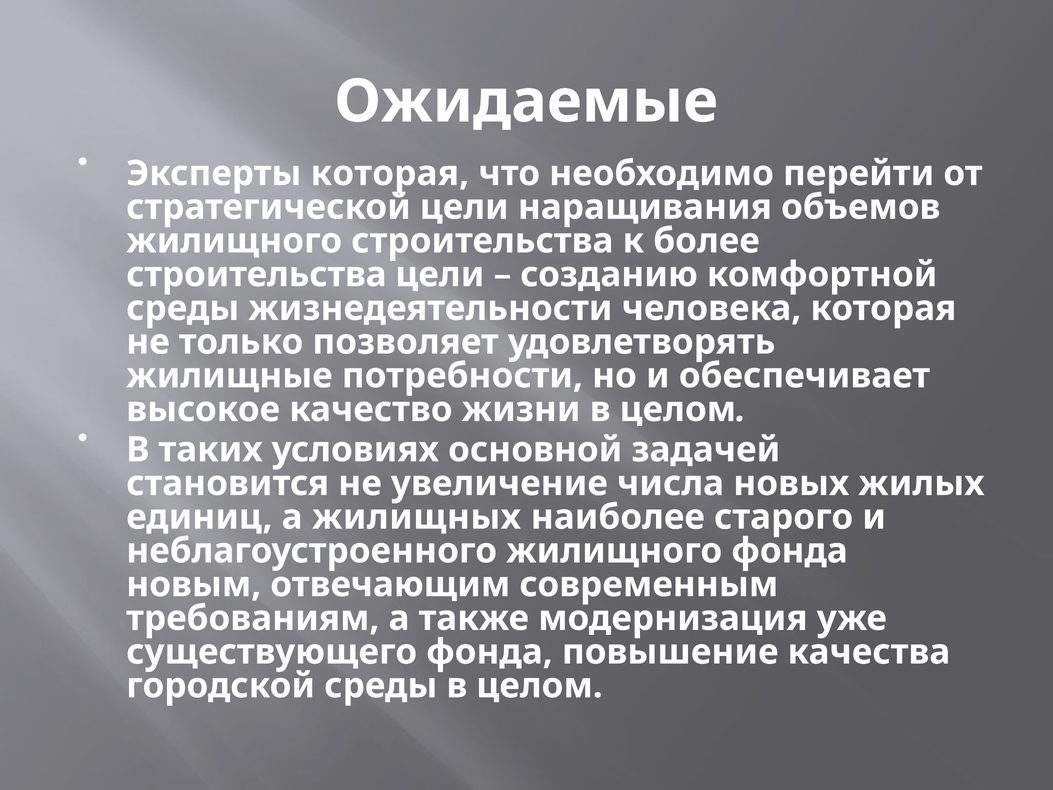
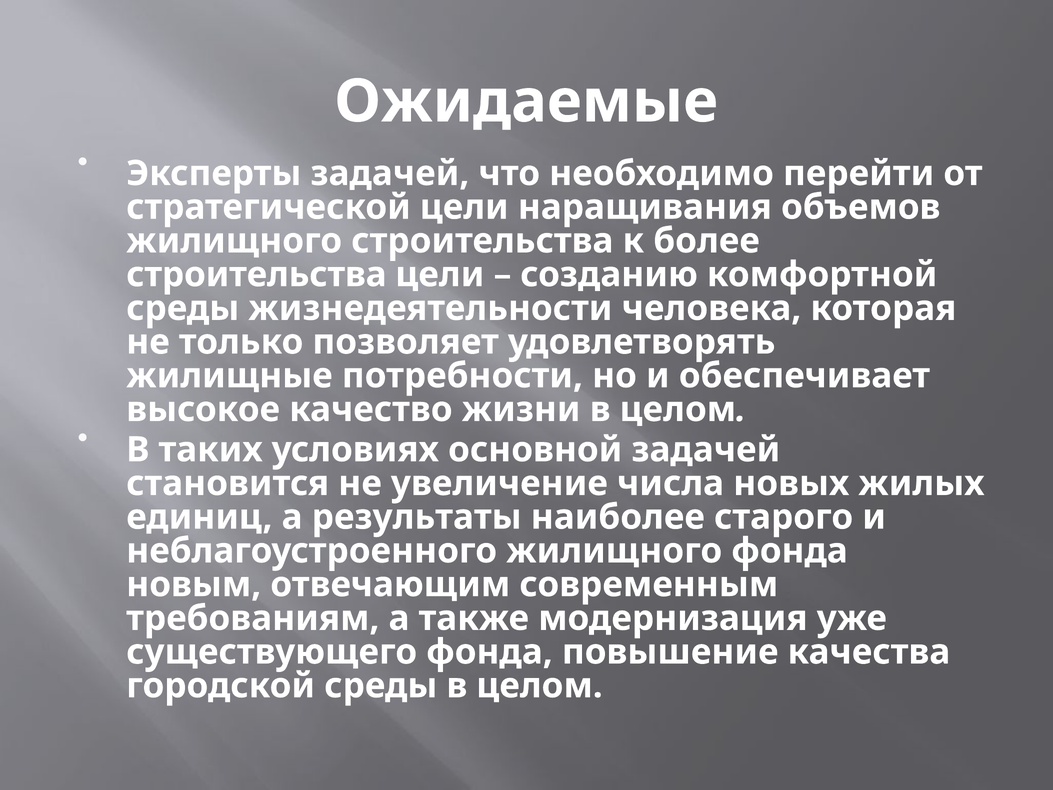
Эксперты которая: которая -> задачей (390, 173)
жилищных: жилищных -> результаты (417, 517)
